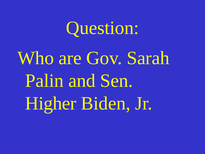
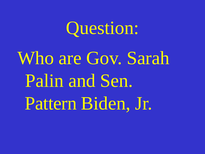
Higher: Higher -> Pattern (51, 103)
